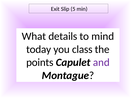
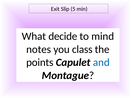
details: details -> decide (63, 36)
today: today -> notes (39, 49)
and colour: purple -> blue (101, 63)
